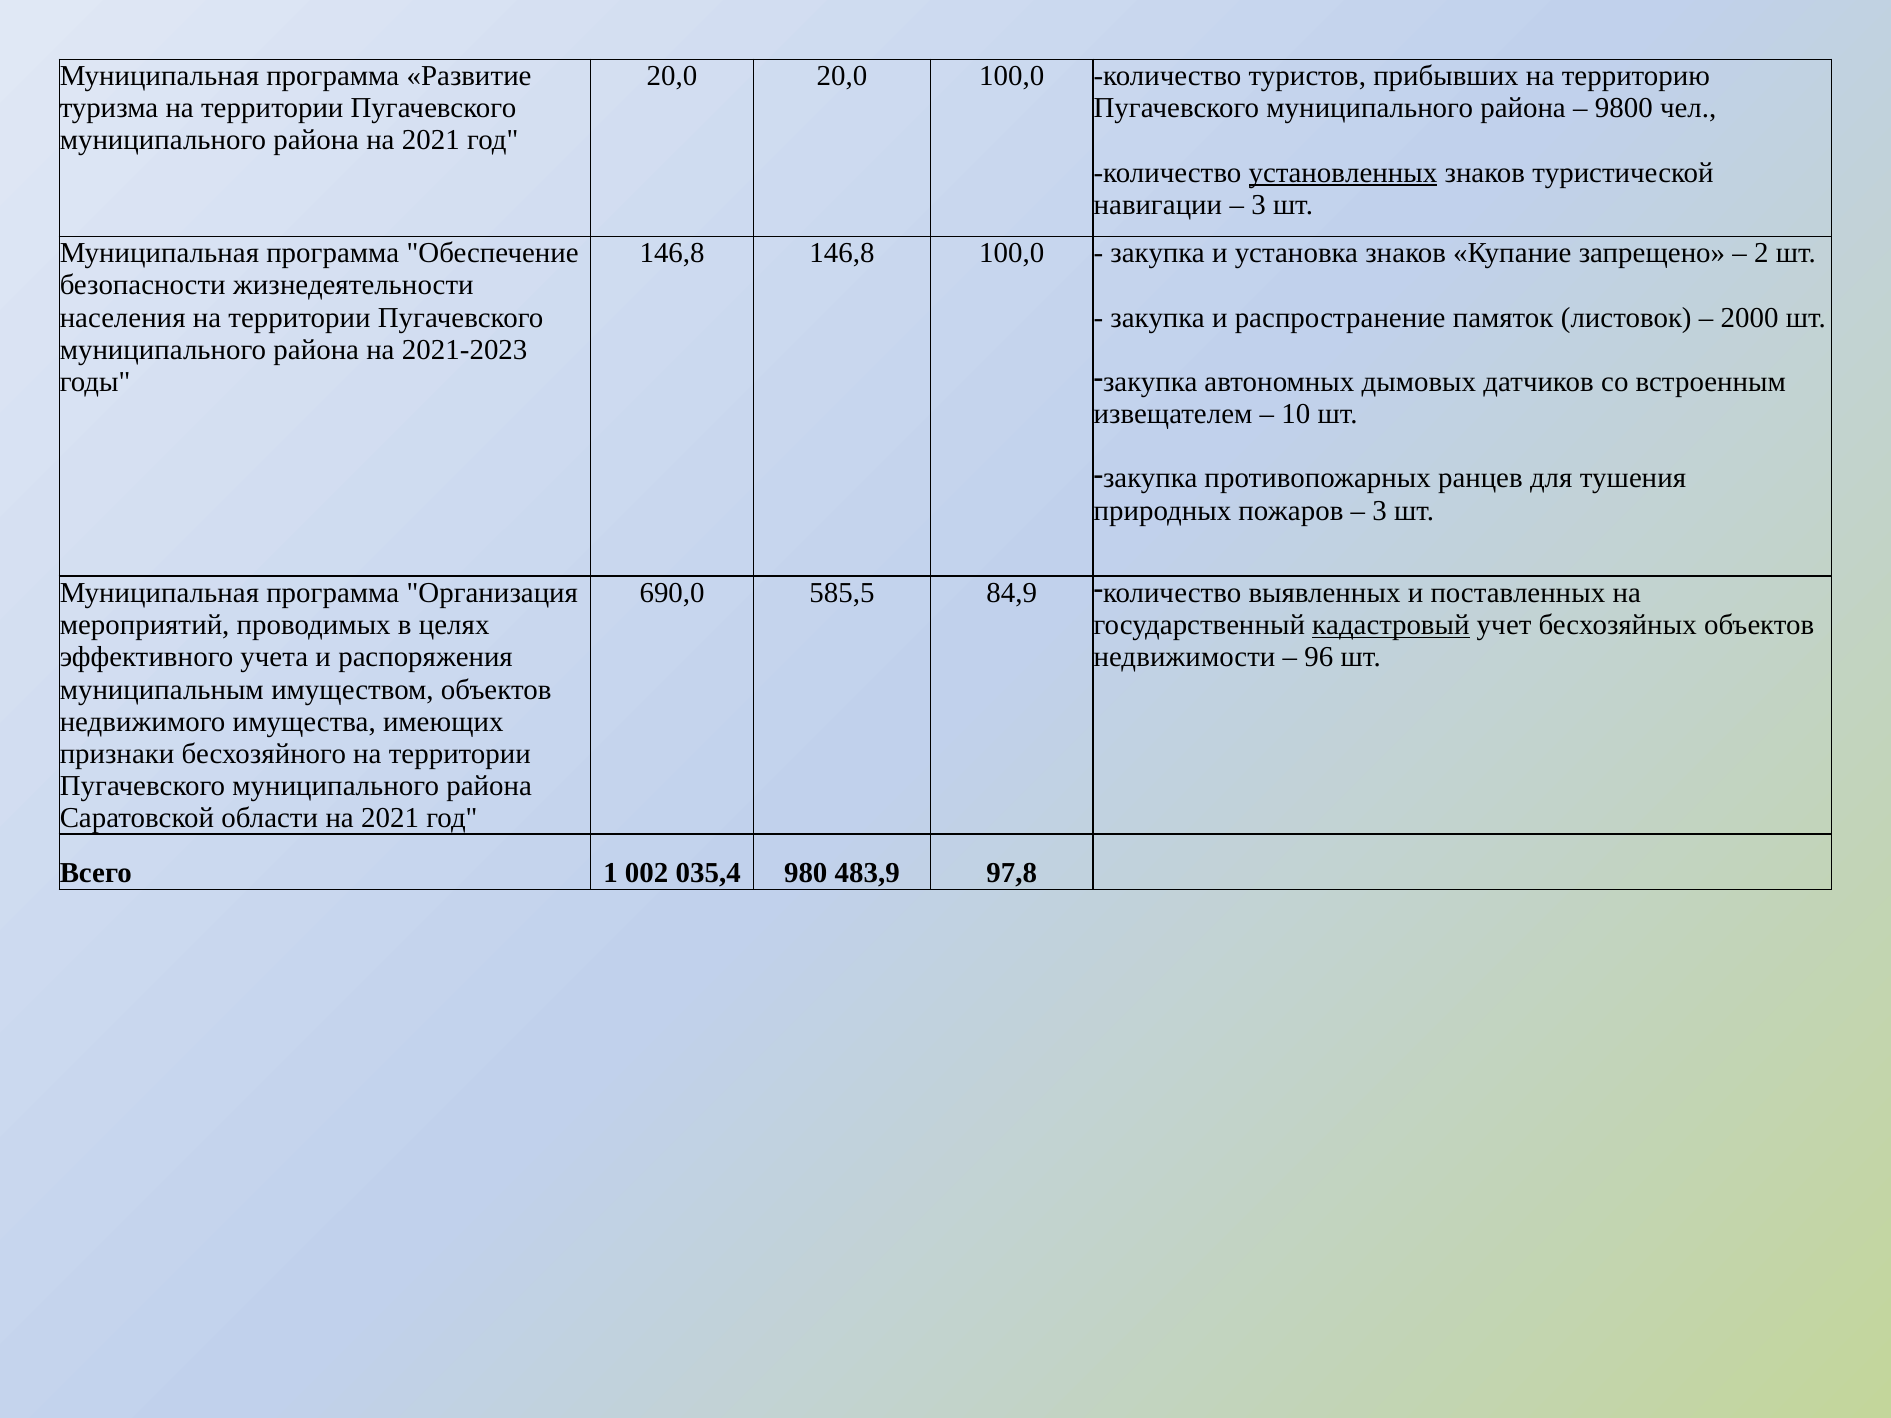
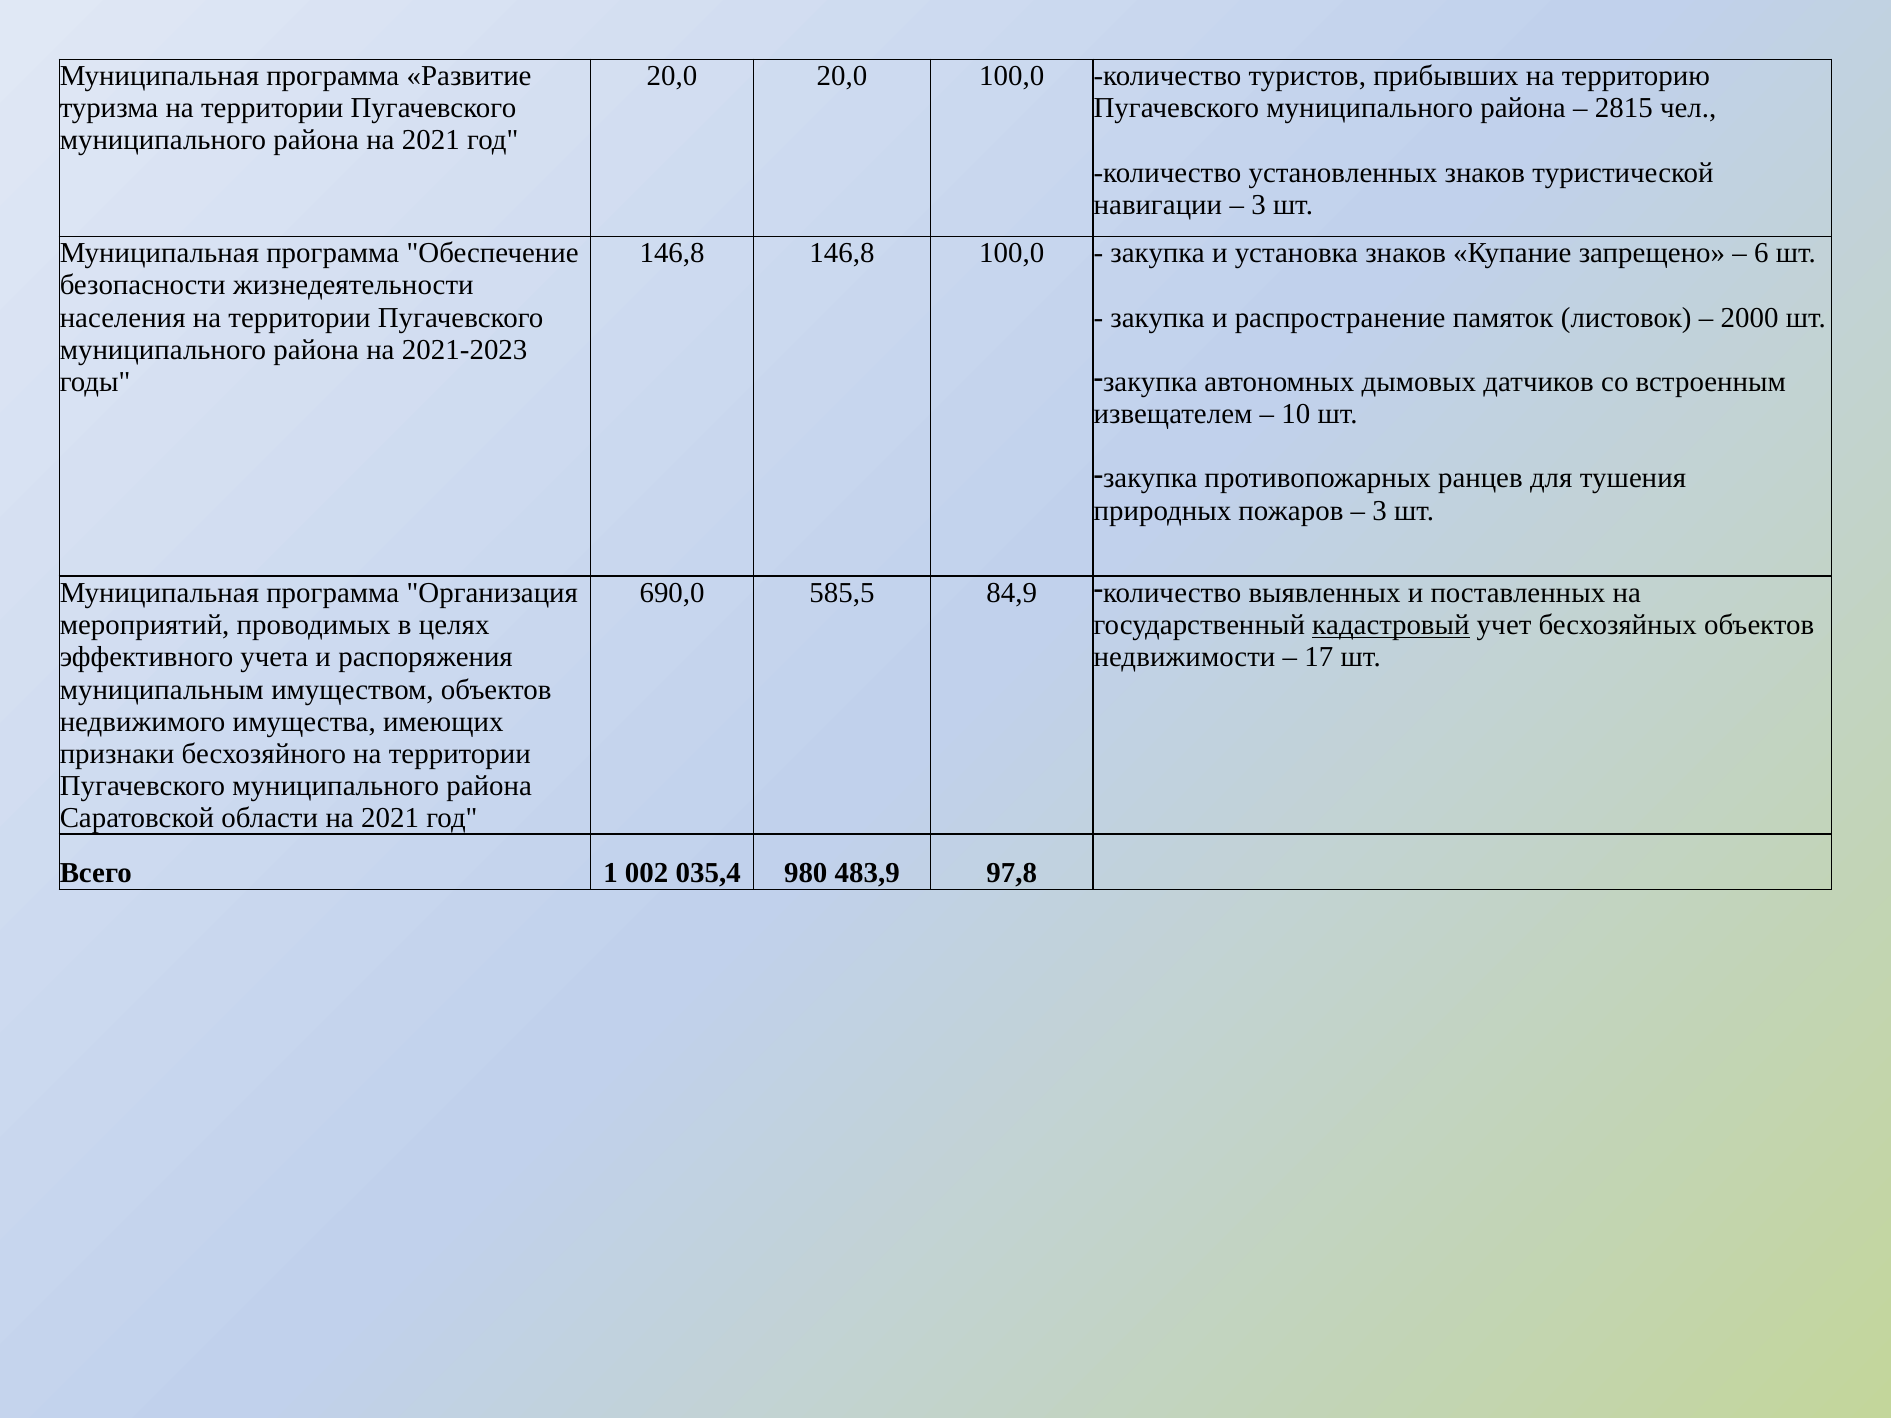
9800: 9800 -> 2815 (1624, 108)
установленных underline: present -> none (1343, 173)
2: 2 -> 6 (1761, 253)
96: 96 -> 17 (1319, 657)
